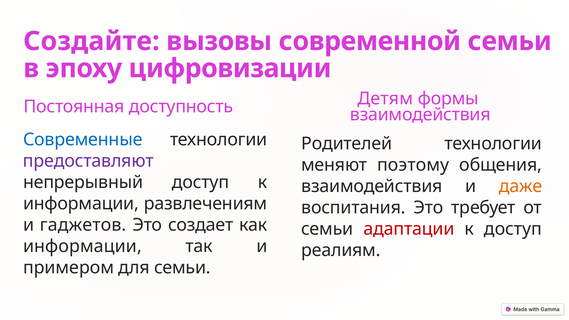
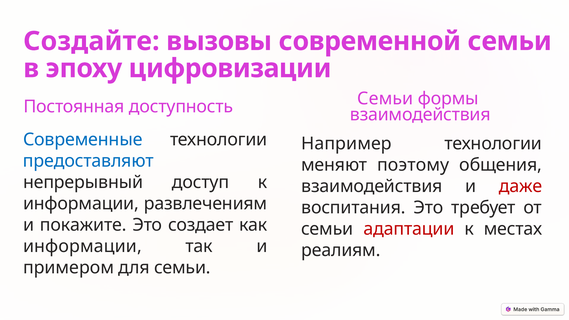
Детям: Детям -> Семьи (385, 99)
Родителей: Родителей -> Например (346, 144)
предоставляют colour: purple -> blue (88, 161)
даже colour: orange -> red (521, 186)
гаджетов: гаджетов -> покажите (83, 225)
к доступ: доступ -> местах (513, 229)
